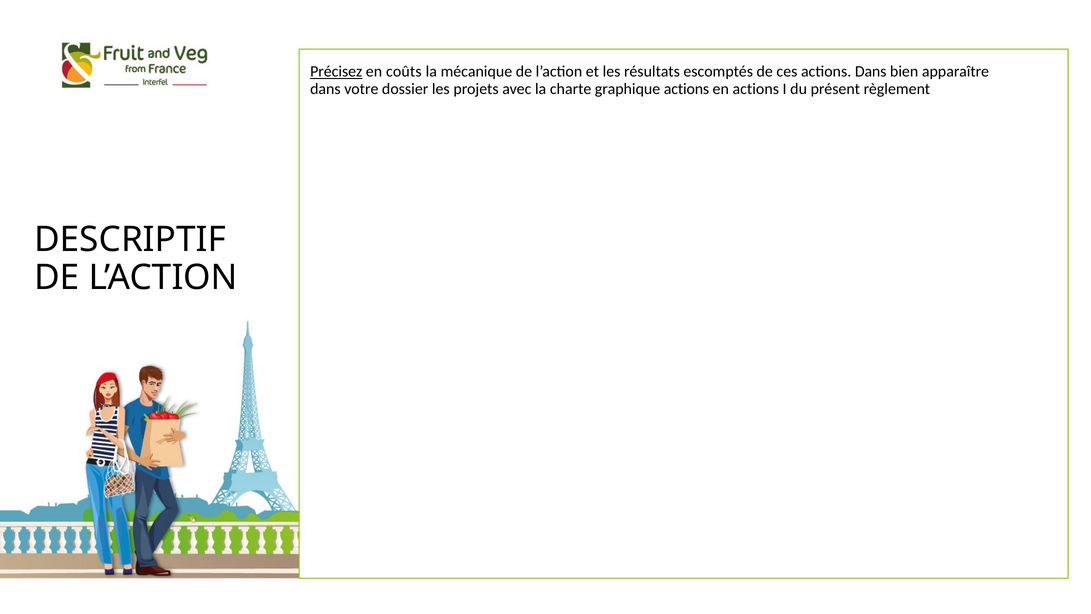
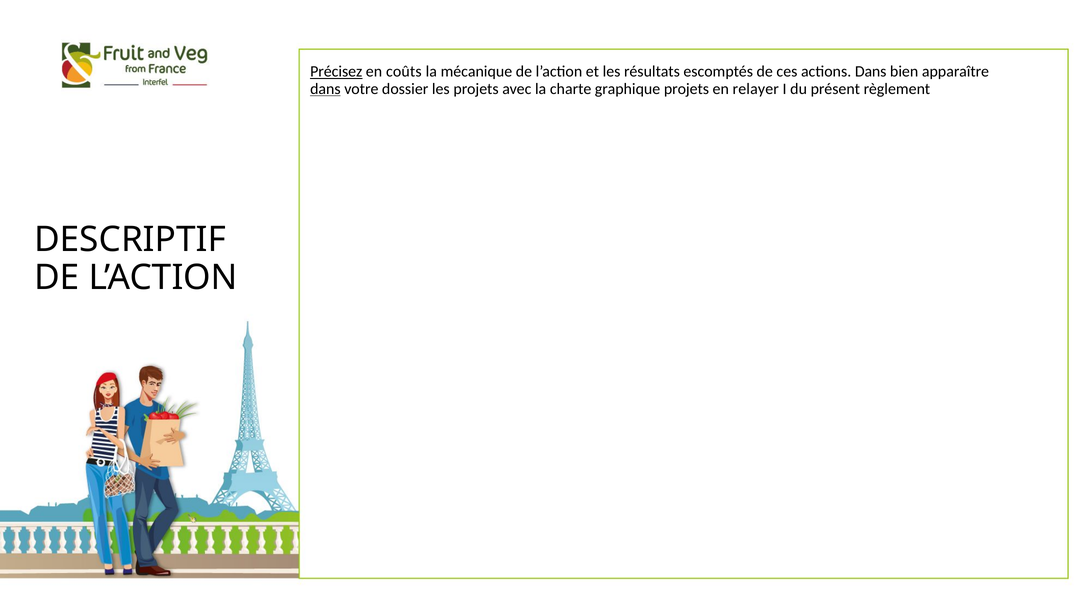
dans underline: none -> present (325, 89)
graphique actions: actions -> projets (686, 89)
en actions: actions -> relayer (756, 89)
